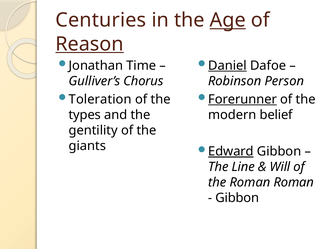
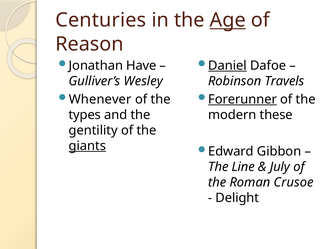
Reason underline: present -> none (90, 44)
Time: Time -> Have (141, 66)
Chorus: Chorus -> Wesley (143, 81)
Person: Person -> Travels (284, 81)
Toleration: Toleration -> Whenever (100, 99)
belief: belief -> these (276, 115)
giants underline: none -> present (87, 146)
Edward underline: present -> none (231, 151)
Will: Will -> July (280, 167)
Roman Roman: Roman -> Crusoe (294, 182)
Gibbon: Gibbon -> Delight (237, 198)
